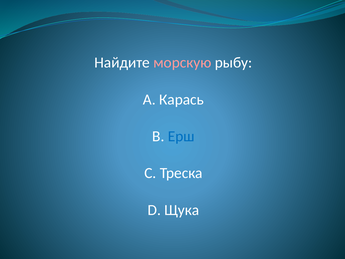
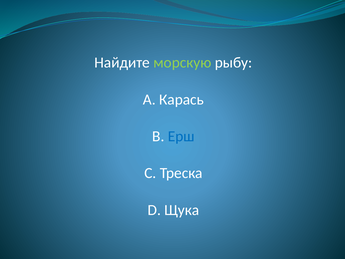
морскую colour: pink -> light green (182, 63)
